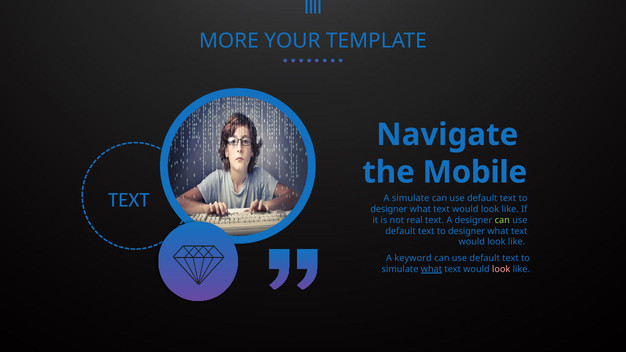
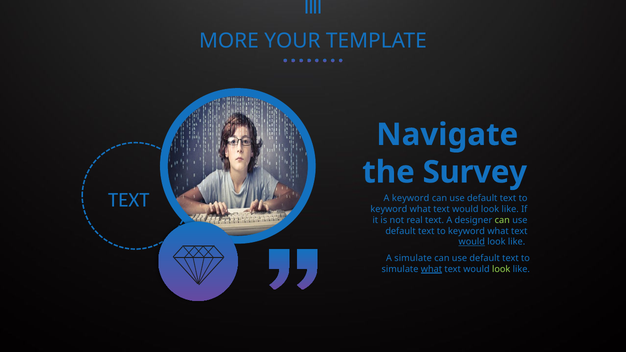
Mobile: Mobile -> Survey (475, 172)
A simulate: simulate -> keyword (411, 198)
designer: designer -> keyword (389, 209)
designer: designer -> keyword (467, 231)
would underline: none -> present (472, 242)
A keyword: keyword -> simulate (413, 258)
look colour: pink -> light green (501, 269)
